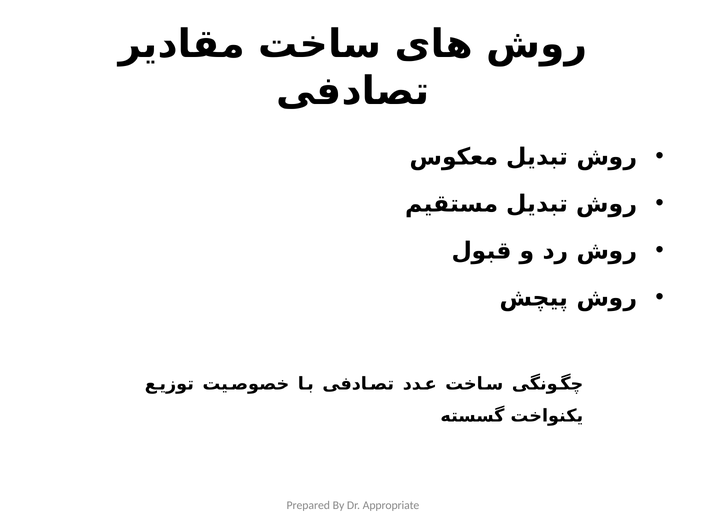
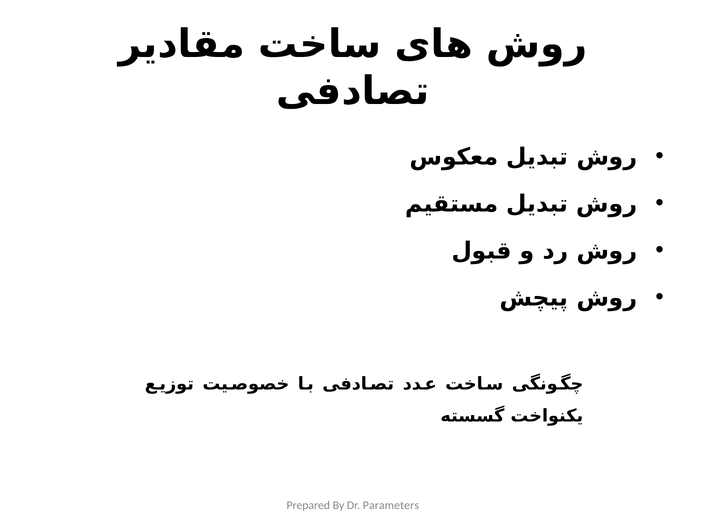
Appropriate: Appropriate -> Parameters (391, 506)
